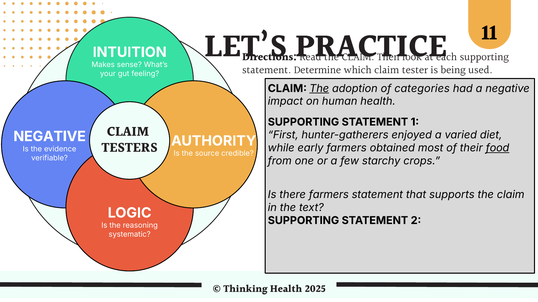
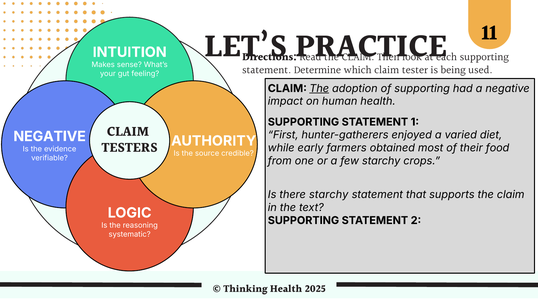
of categories: categories -> supporting (422, 89)
food underline: present -> none (498, 148)
there farmers: farmers -> starchy (329, 195)
